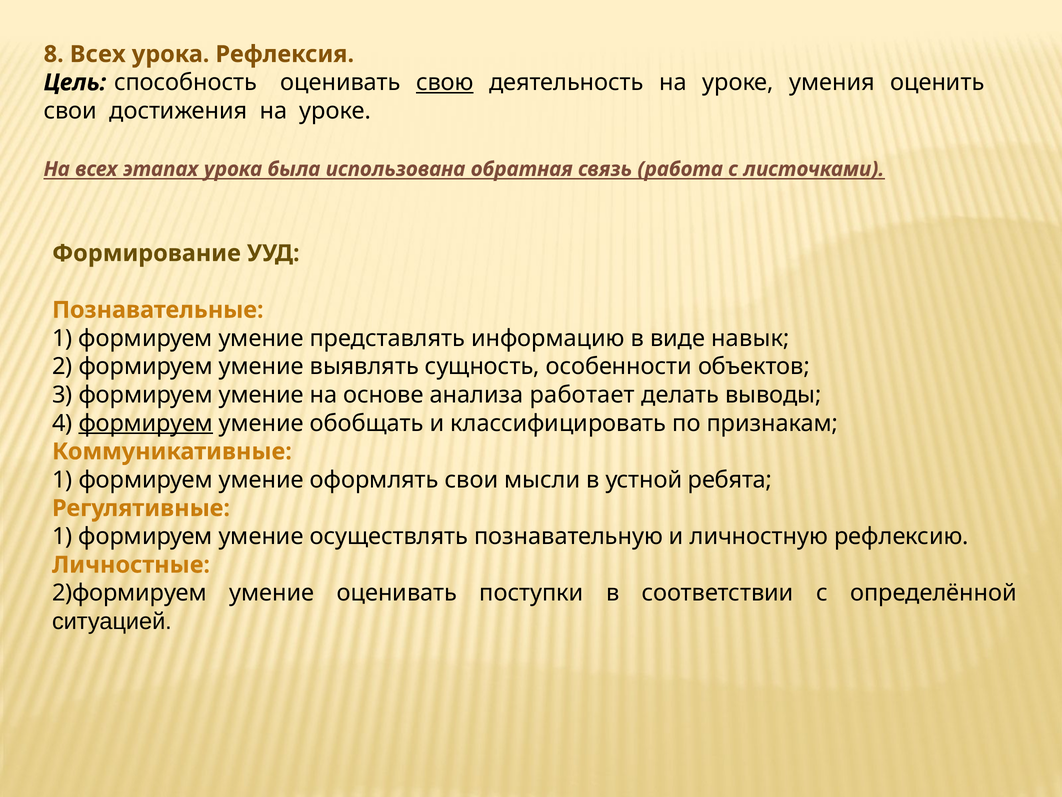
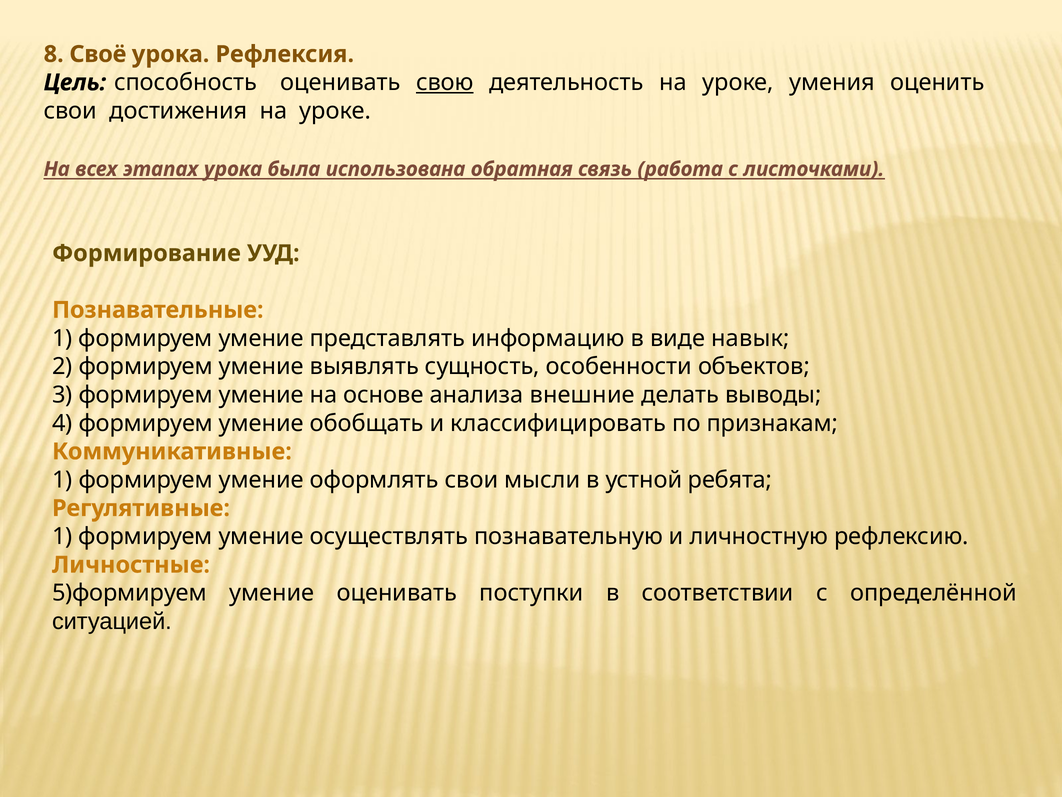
8 Всех: Всех -> Своё (98, 54)
работает: работает -> внешние (582, 395)
формируем underline: present -> none (146, 423)
2)формируем: 2)формируем -> 5)формируем (129, 593)
